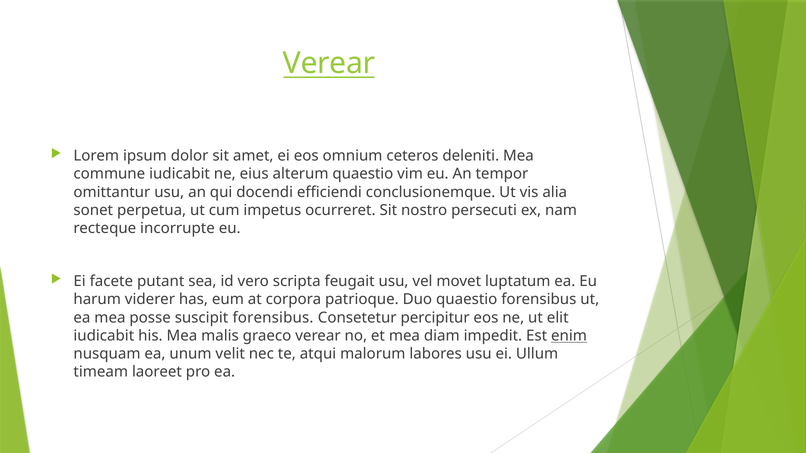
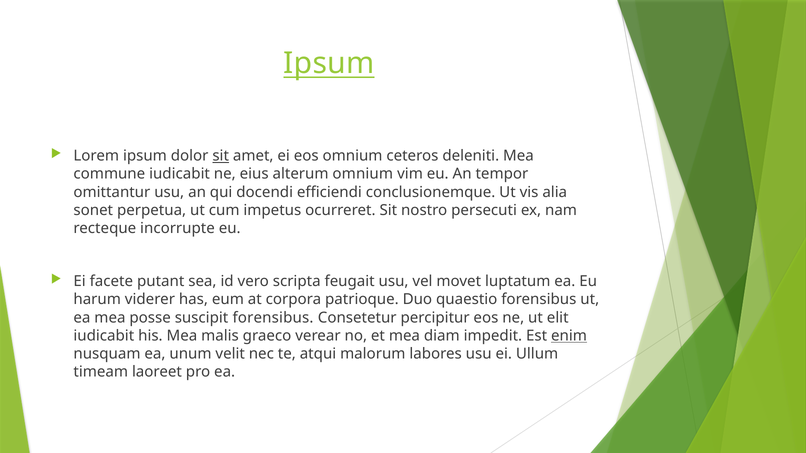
Verear: Verear -> Ipsum (329, 64)
sit underline: none -> present (221, 156)
alterum quaestio: quaestio -> omnium (363, 174)
